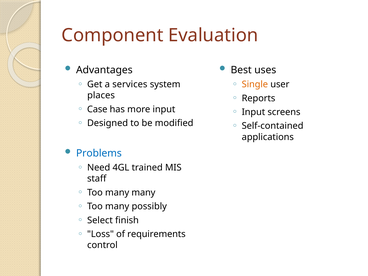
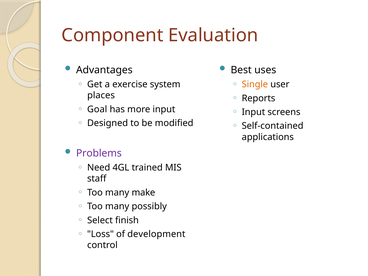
services: services -> exercise (130, 84)
Case: Case -> Goal (97, 109)
Problems colour: blue -> purple (99, 153)
many many: many -> make (143, 193)
requirements: requirements -> development (156, 234)
